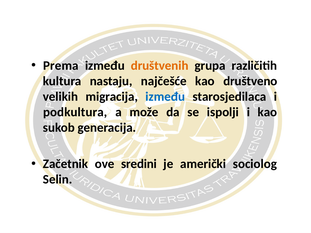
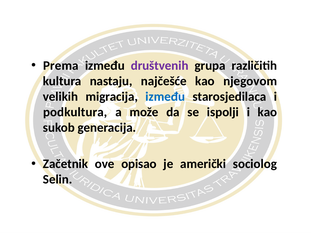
društvenih colour: orange -> purple (160, 66)
društveno: društveno -> njegovom (250, 81)
sredini: sredini -> opisao (139, 164)
